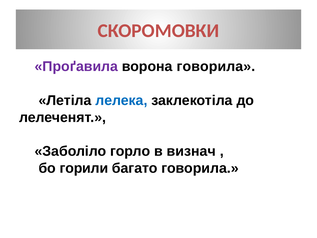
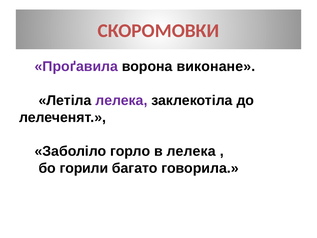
ворона говорила: говорила -> виконане (216, 67)
лелека colour: blue -> purple (121, 100)
в визнач: визнач -> лелека (191, 151)
